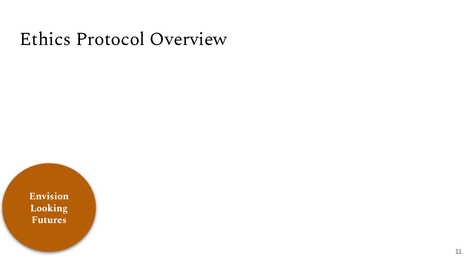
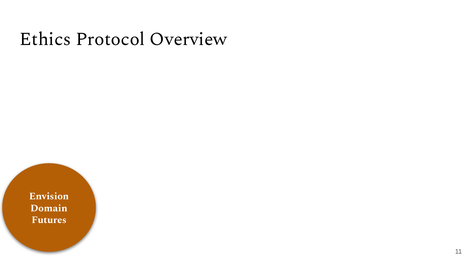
Looking: Looking -> Domain (49, 208)
